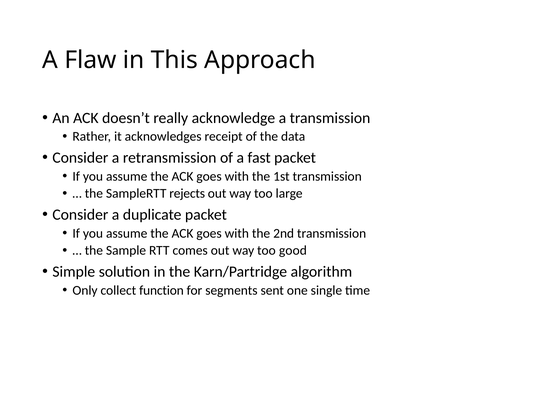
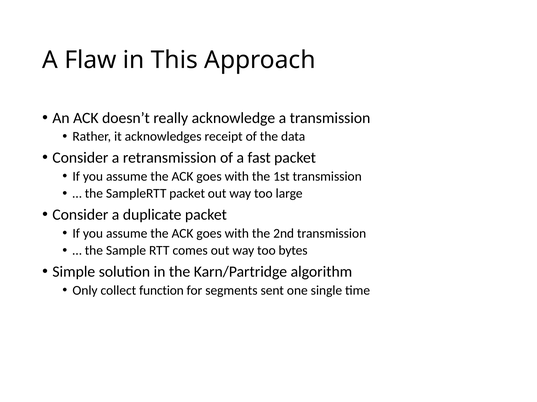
SampleRTT rejects: rejects -> packet (187, 194)
good: good -> bytes (293, 251)
